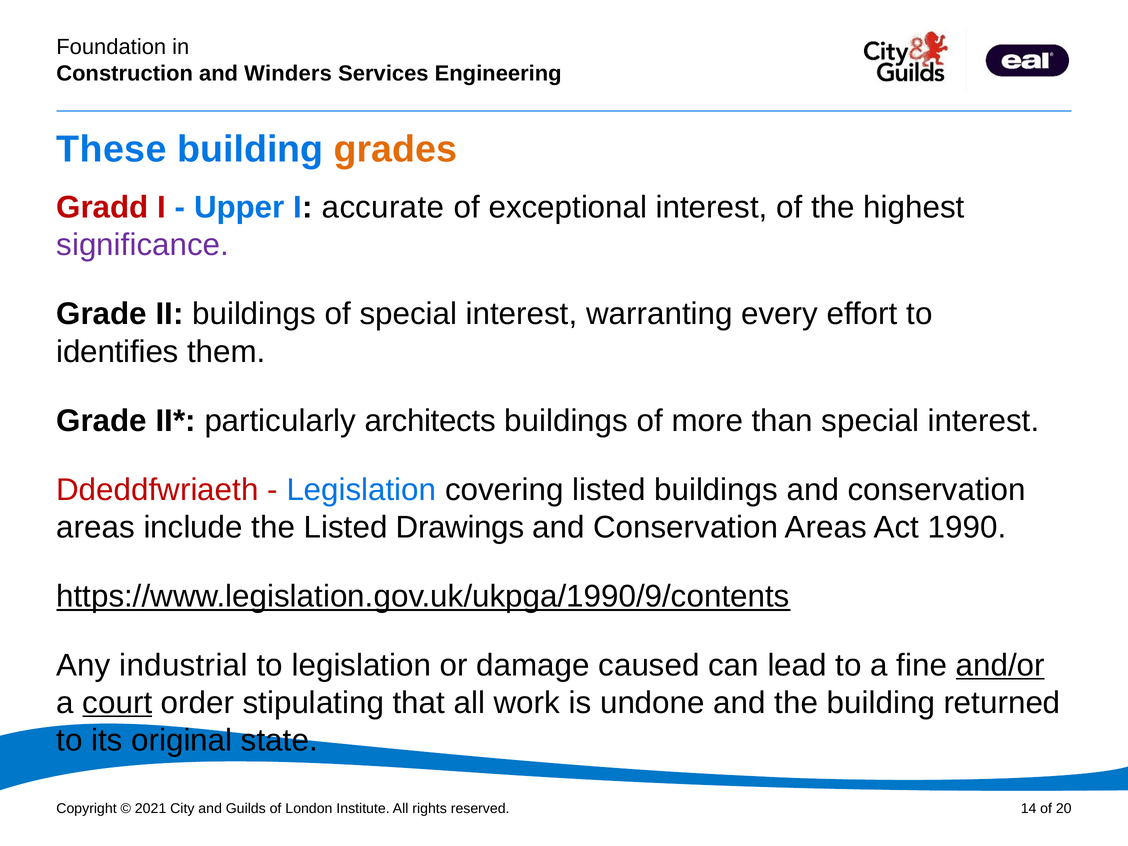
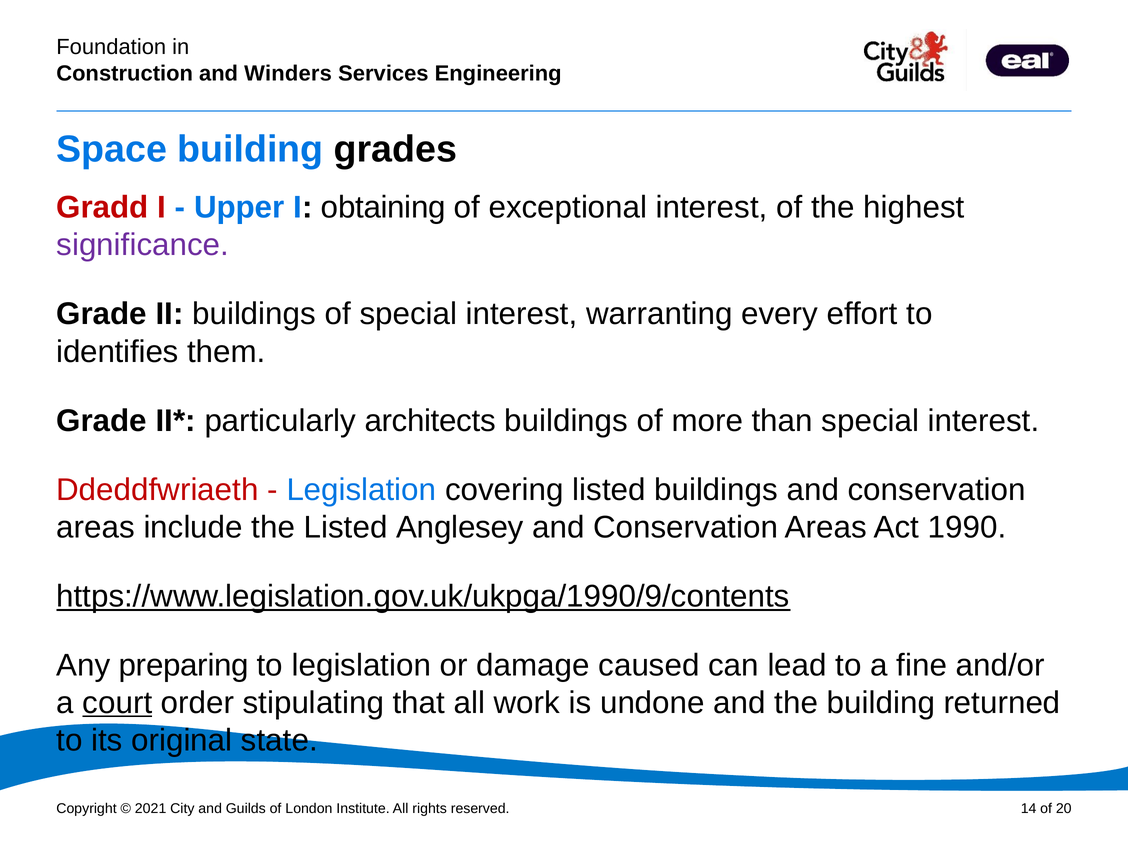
These: These -> Space (112, 150)
grades colour: orange -> black (395, 150)
accurate: accurate -> obtaining (383, 208)
Drawings: Drawings -> Anglesey (460, 527)
industrial: industrial -> preparing (184, 665)
and/or underline: present -> none (1000, 665)
